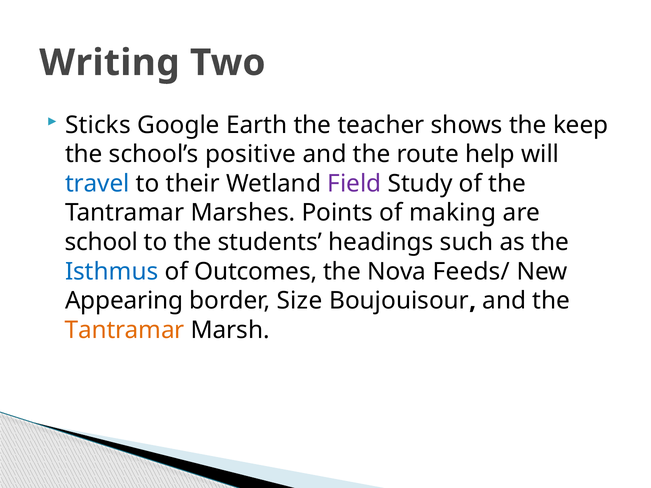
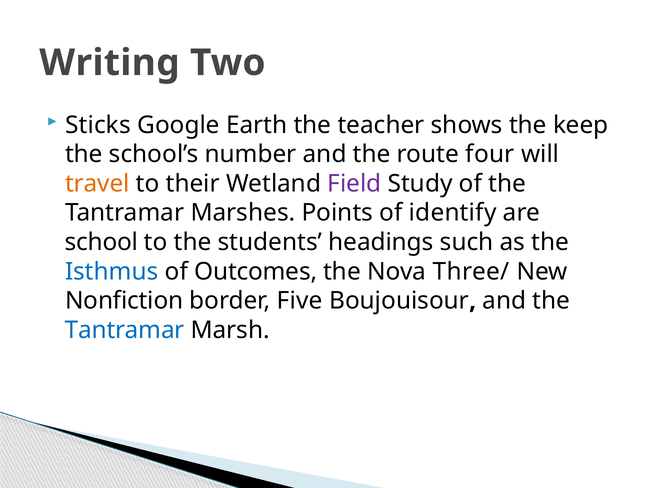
positive: positive -> number (251, 154)
help: help -> four (490, 154)
travel colour: blue -> orange (97, 184)
making: making -> identify (453, 213)
Feeds/: Feeds/ -> Three/ (471, 272)
Appearing: Appearing -> Nonfiction (124, 301)
Size: Size -> Five (300, 301)
Tantramar colour: orange -> blue (125, 330)
